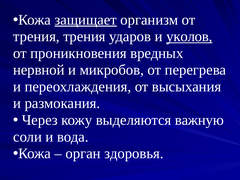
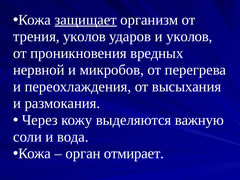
трения трения: трения -> уколов (84, 36)
уколов underline: present -> none (189, 36)
здоровья: здоровья -> отмирает (134, 154)
